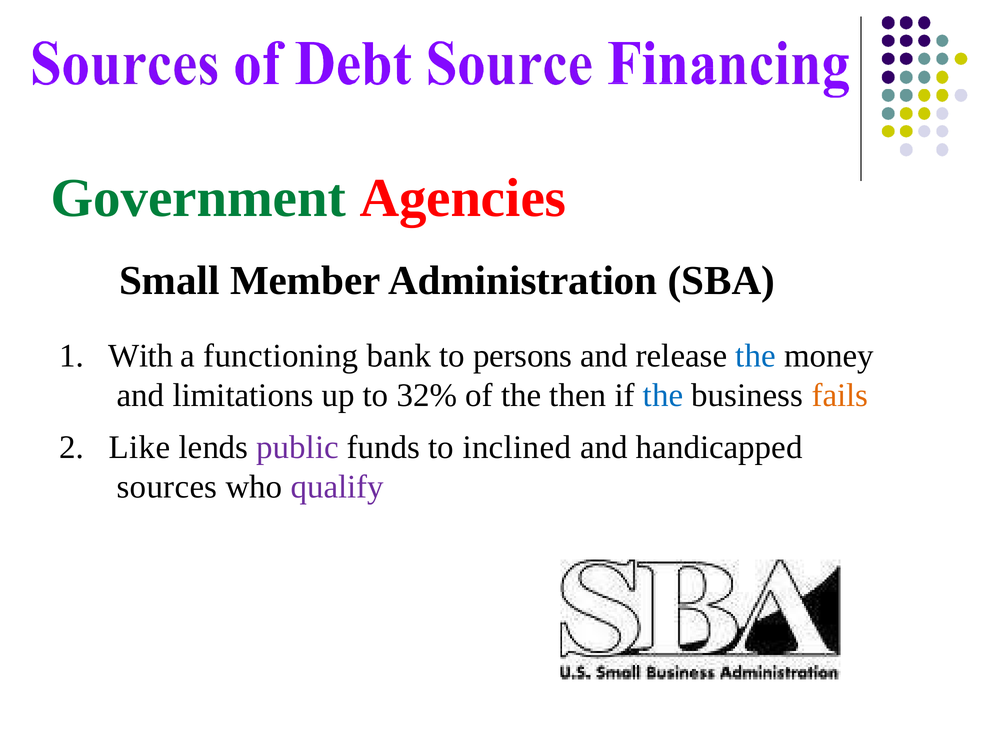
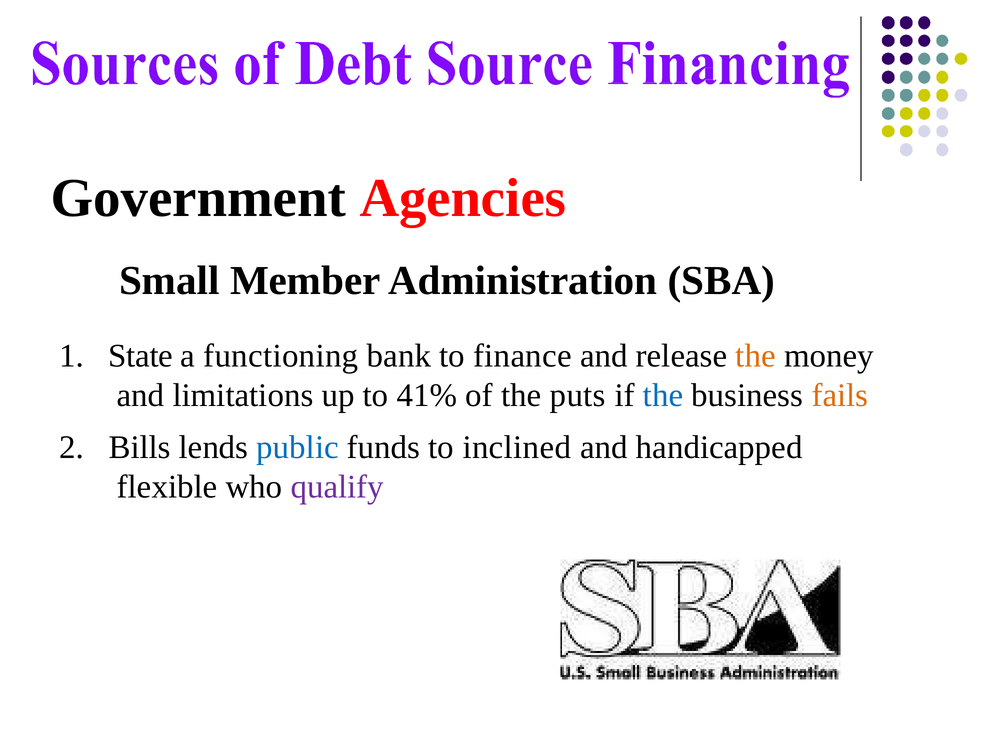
Government colour: green -> black (198, 198)
With: With -> State (141, 356)
persons: persons -> finance (522, 356)
the colour: blue -> orange (756, 356)
32%: 32% -> 41% (427, 396)
then: then -> puts (578, 396)
Like: Like -> Bills (140, 448)
public colour: purple -> blue (298, 448)
sources: sources -> flexible (167, 487)
